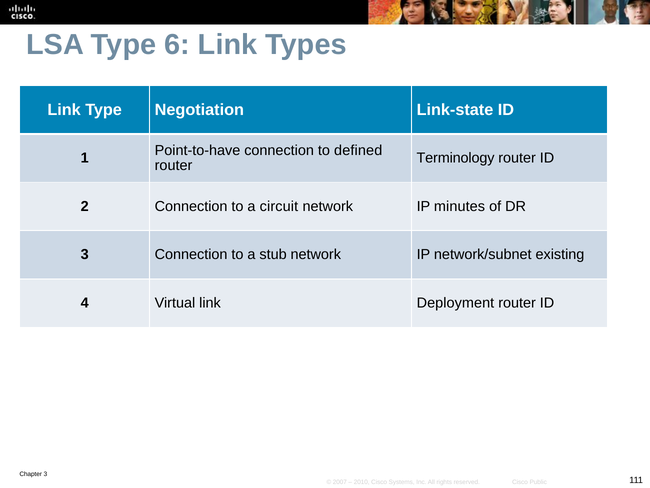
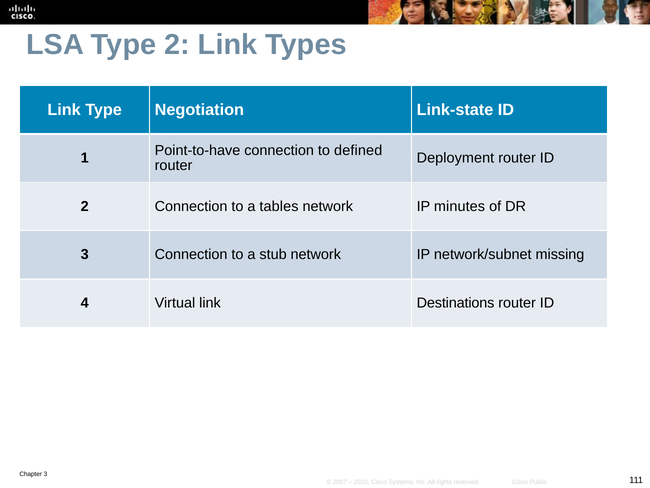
Type 6: 6 -> 2 (177, 45)
Terminology: Terminology -> Deployment (455, 158)
circuit: circuit -> tables (279, 206)
existing: existing -> missing (560, 254)
Deployment: Deployment -> Destinations (456, 303)
